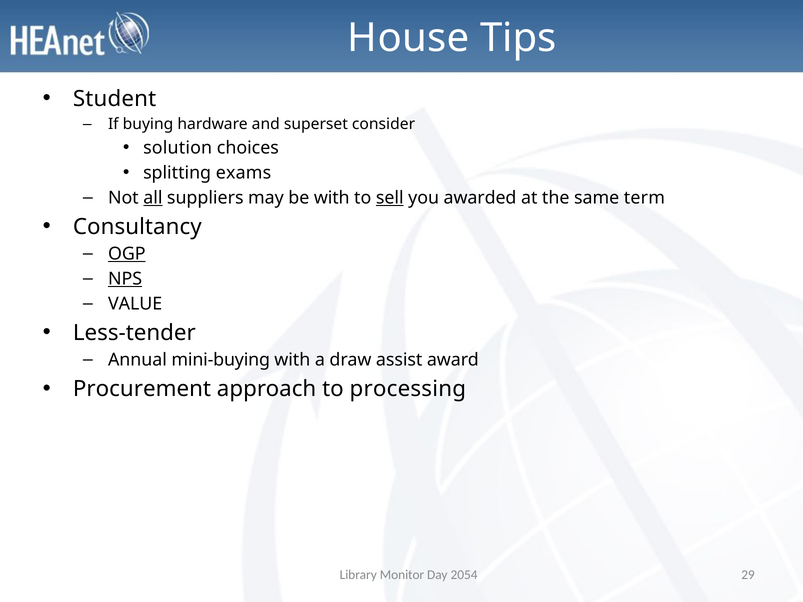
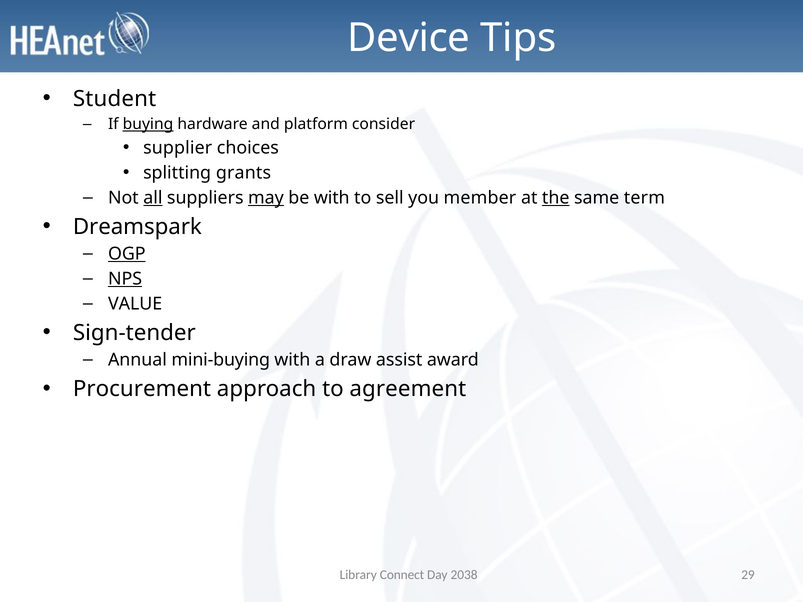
House: House -> Device (409, 38)
buying underline: none -> present (148, 124)
superset: superset -> platform (316, 124)
solution: solution -> supplier (178, 148)
exams: exams -> grants (244, 173)
may underline: none -> present (266, 198)
sell underline: present -> none (390, 198)
awarded: awarded -> member (480, 198)
the underline: none -> present (556, 198)
Consultancy: Consultancy -> Dreamspark (137, 227)
Less-tender: Less-tender -> Sign-tender (134, 333)
processing: processing -> agreement (408, 389)
Monitor: Monitor -> Connect (402, 575)
2054: 2054 -> 2038 (464, 575)
